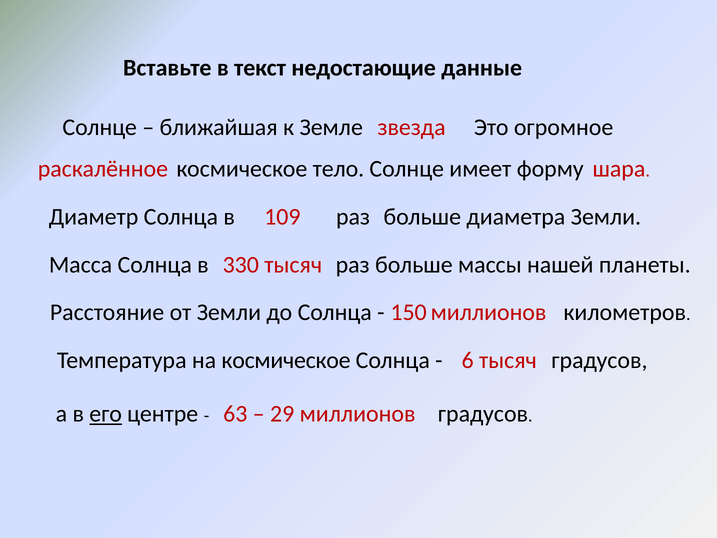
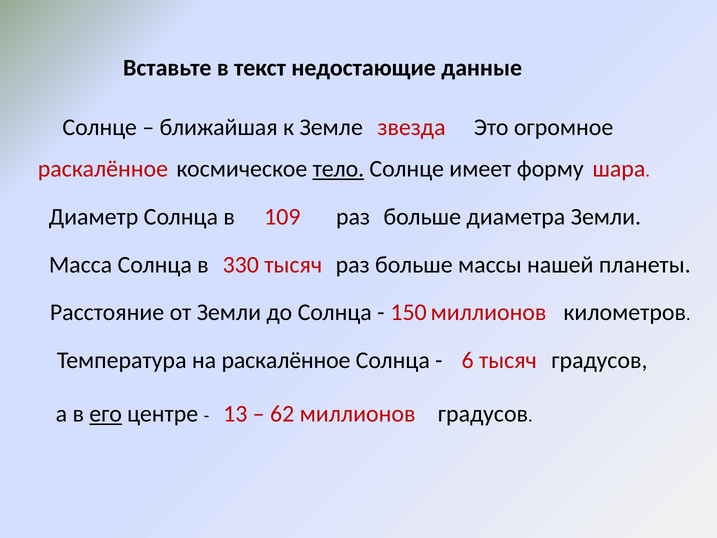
тело underline: none -> present (338, 169)
на космическое: космическое -> раскалённое (286, 360)
63: 63 -> 13 (235, 414)
29: 29 -> 62 (282, 414)
